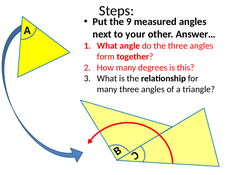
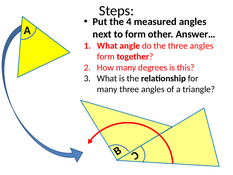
9: 9 -> 4 (129, 22)
to your: your -> form (135, 34)
